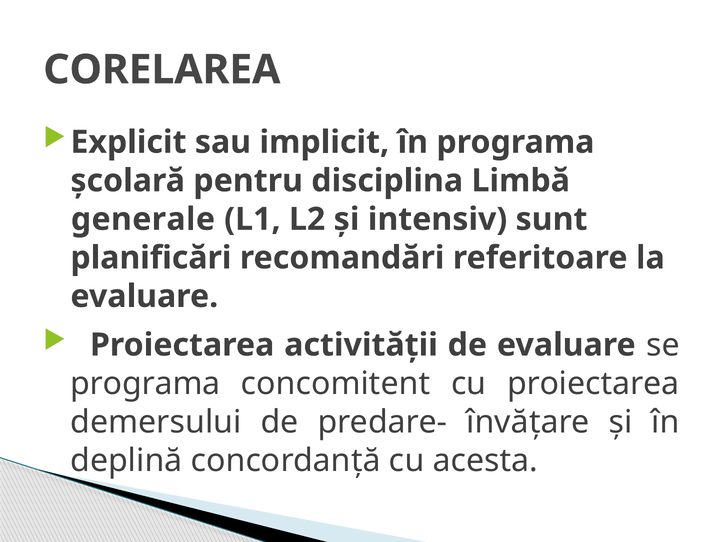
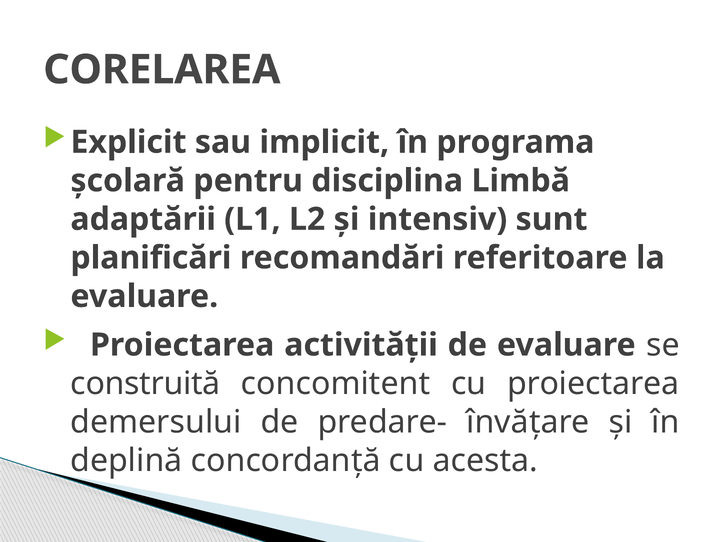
generale: generale -> adaptării (143, 219)
programa: programa -> construită (145, 384)
